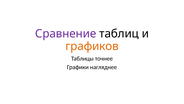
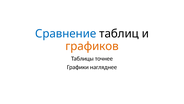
Сравнение colour: purple -> blue (66, 34)
